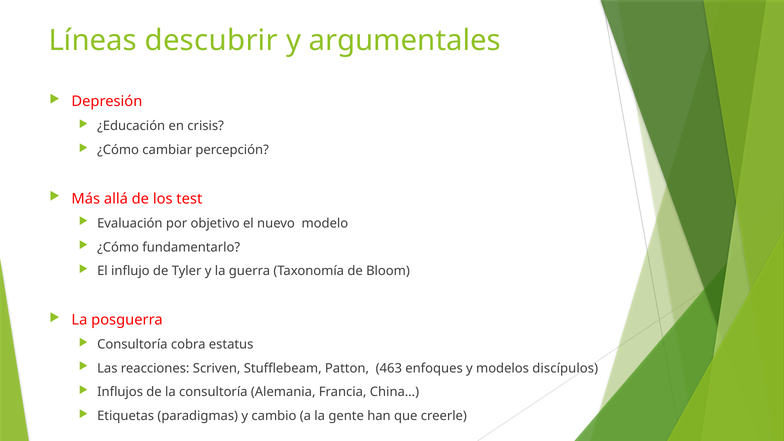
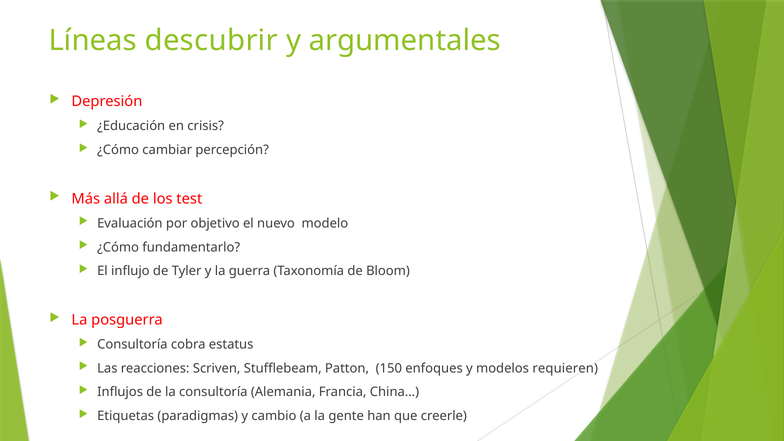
463: 463 -> 150 (389, 368)
discípulos: discípulos -> requieren (565, 368)
